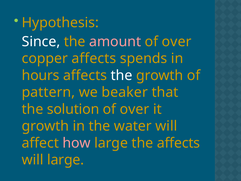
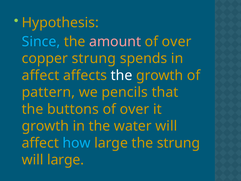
Since colour: white -> light blue (41, 42)
copper affects: affects -> strung (94, 58)
hours: hours -> affect (40, 75)
beaker: beaker -> pencils (125, 92)
solution: solution -> buttons (73, 109)
how colour: pink -> light blue (77, 143)
the affects: affects -> strung (179, 143)
